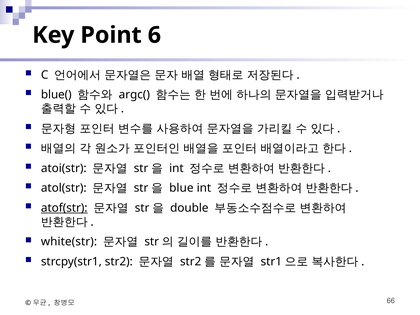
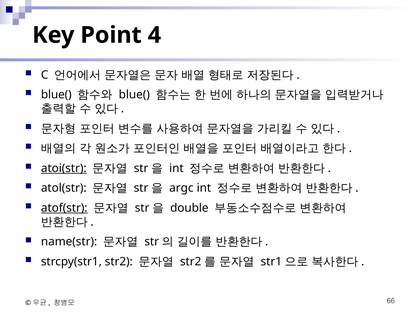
6: 6 -> 4 (154, 35)
argc(: argc( -> blue( (134, 95)
atoi(str underline: none -> present (64, 168)
blue: blue -> argc (181, 188)
white(str: white(str -> name(str (69, 242)
